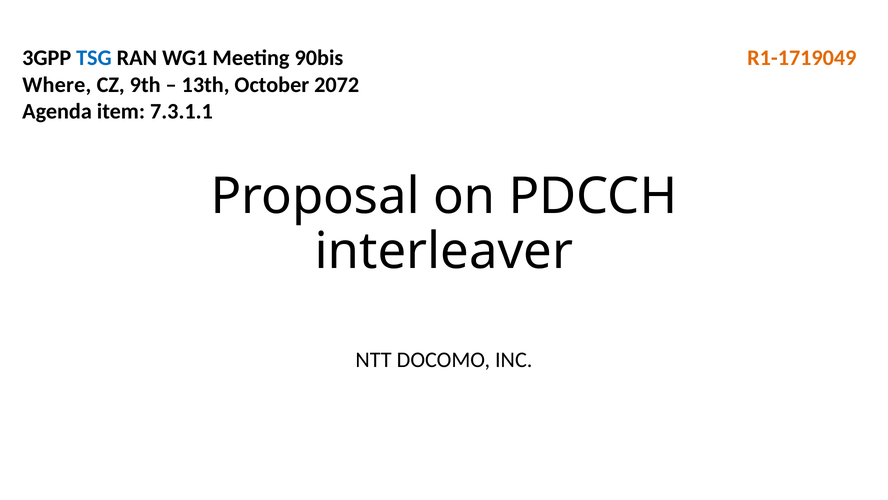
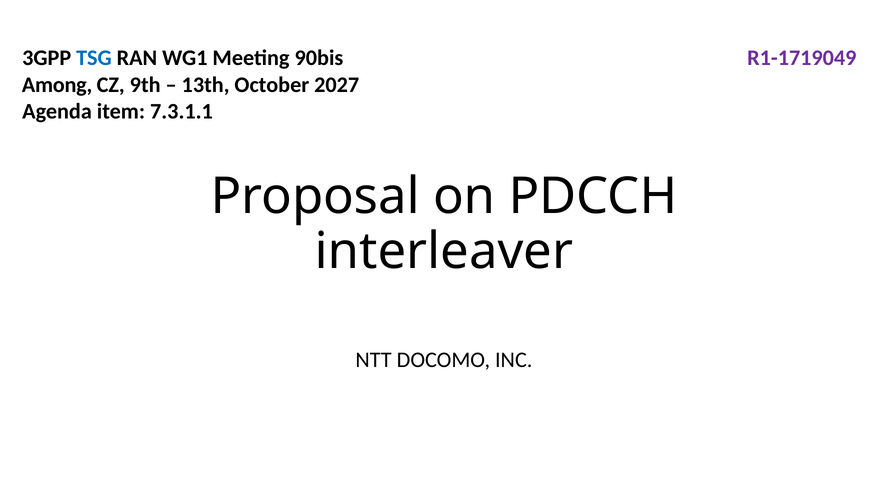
R1-1719049 colour: orange -> purple (802, 58)
Where: Where -> Among (57, 85)
2072: 2072 -> 2027 (337, 85)
